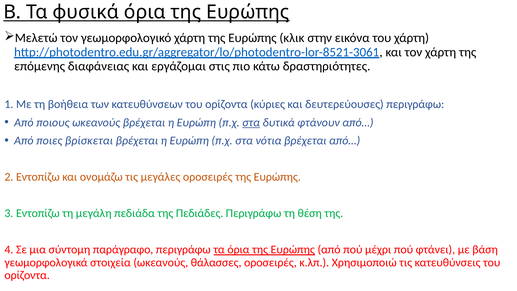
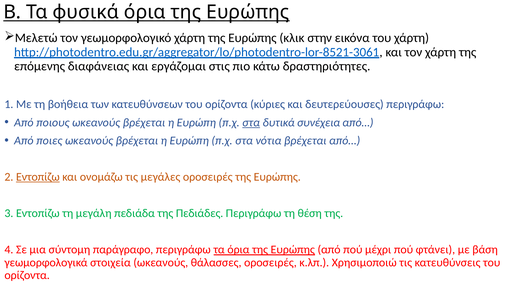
φτάνουν: φτάνουν -> συνέχεια (319, 122)
ποιες βρίσκεται: βρίσκεται -> ωκεανούς (89, 141)
Εντοπίζω underline: none -> present (38, 177)
